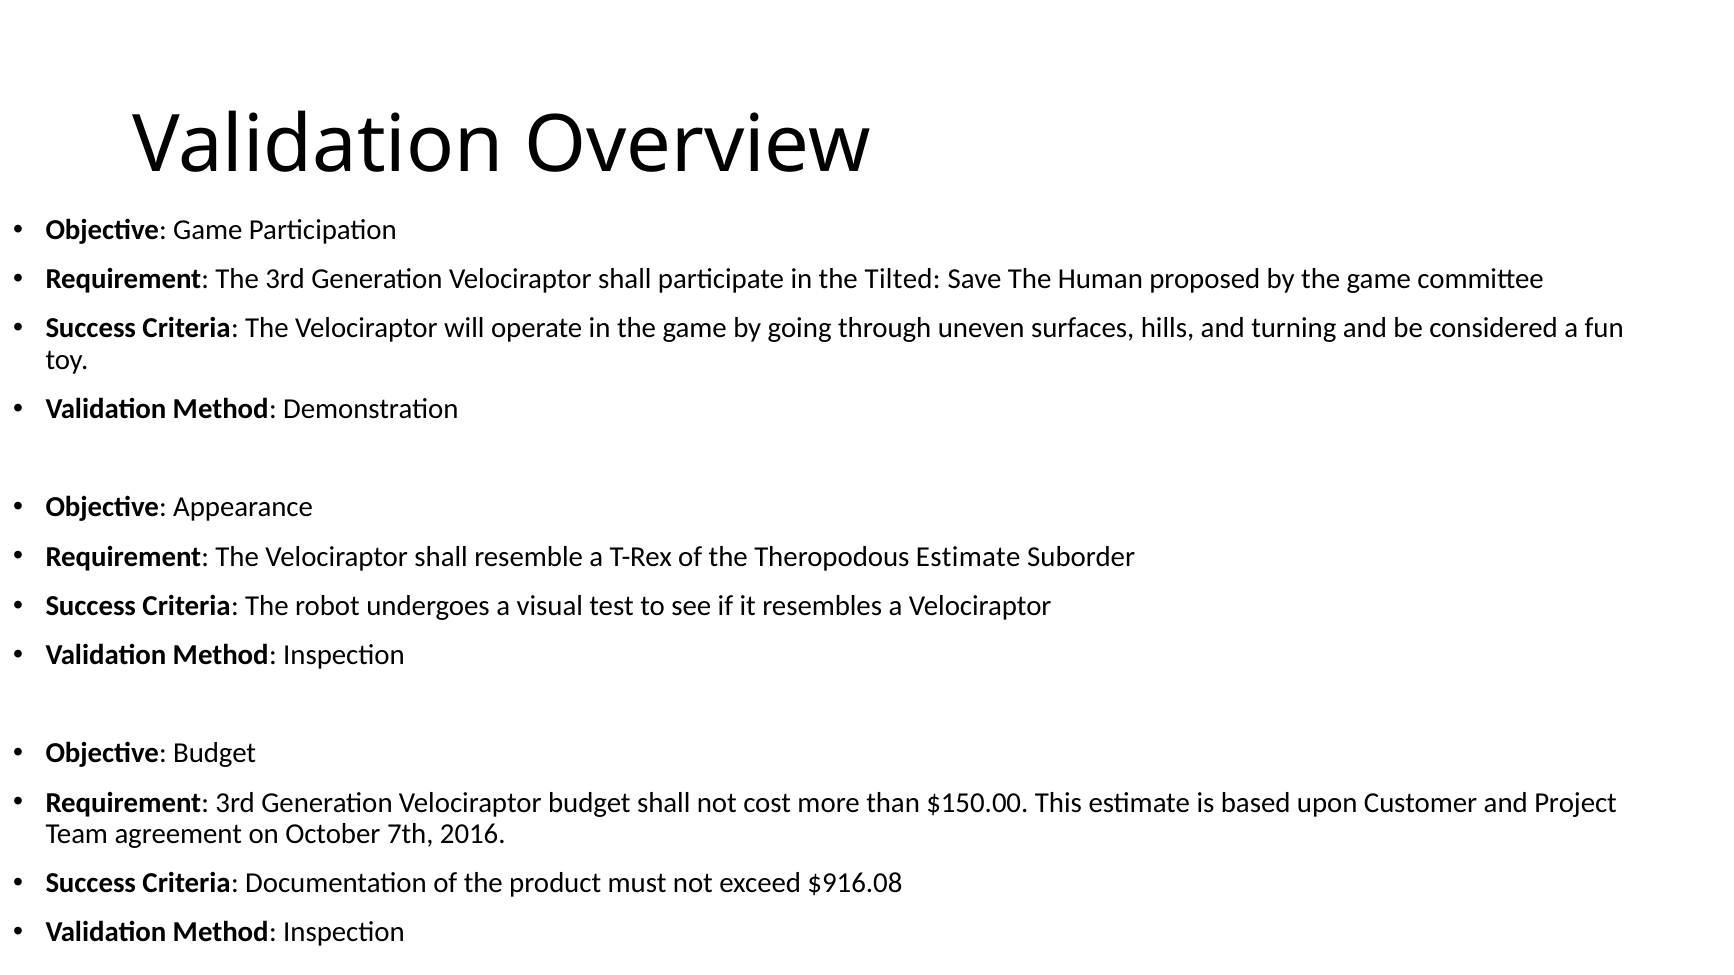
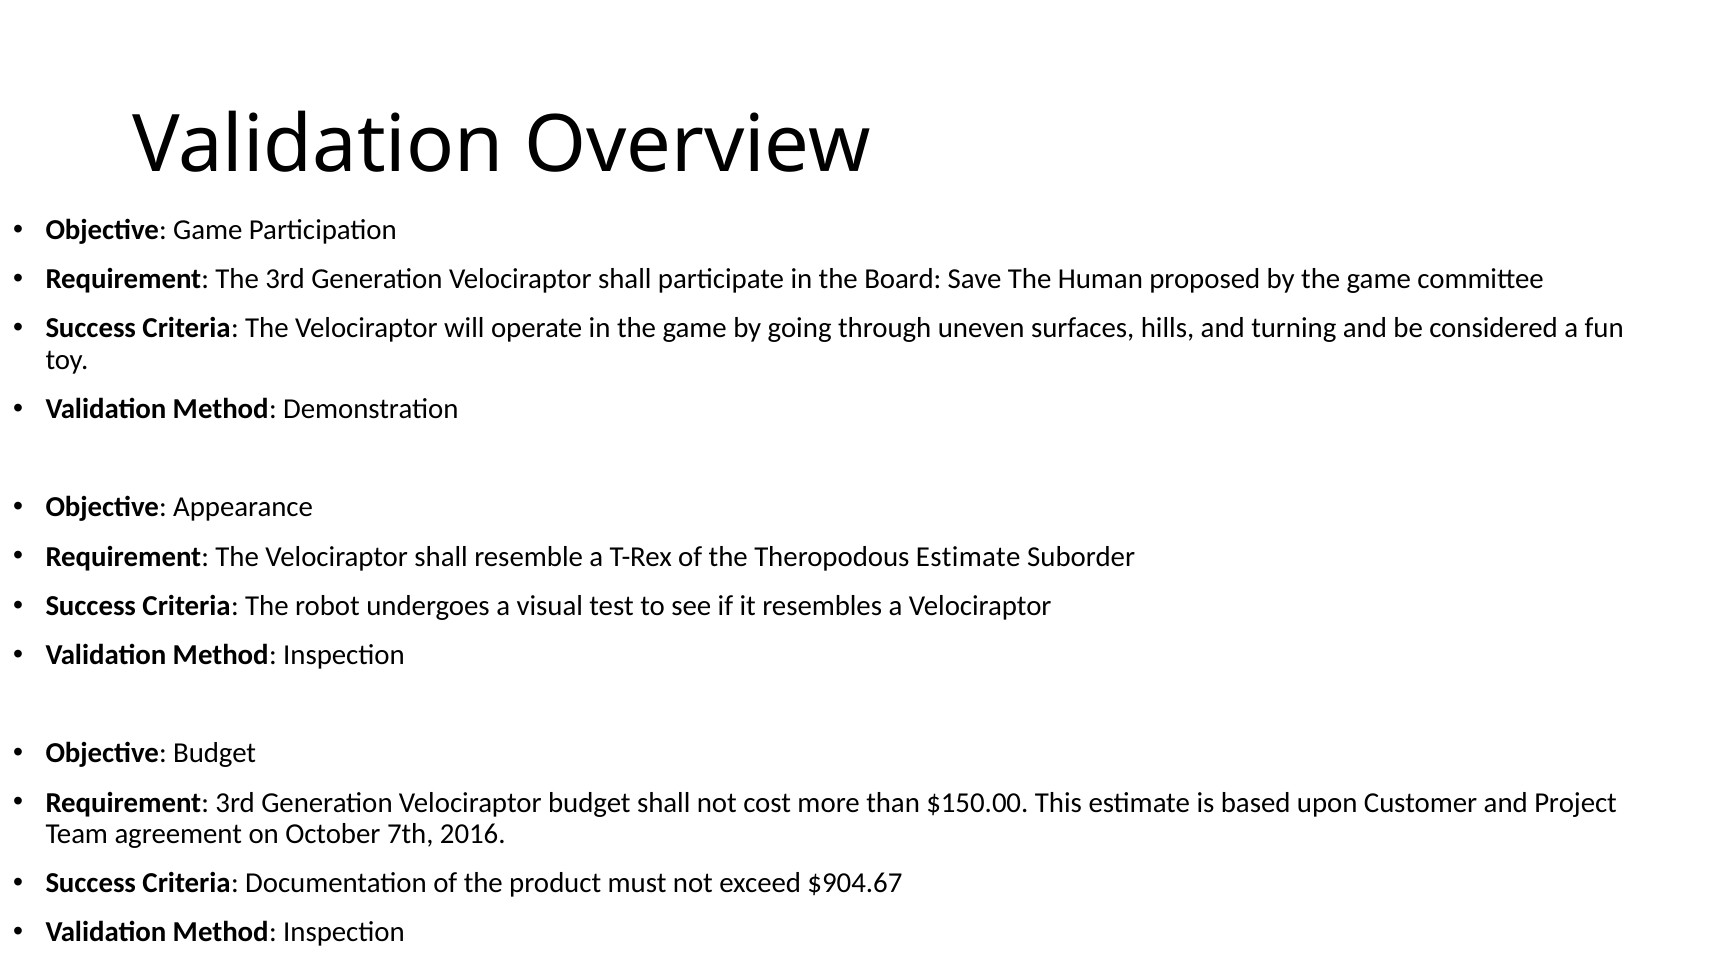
Tilted: Tilted -> Board (903, 279)
$916.08: $916.08 -> $904.67 (855, 883)
